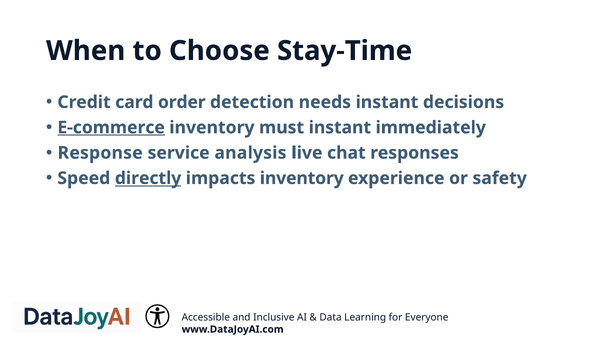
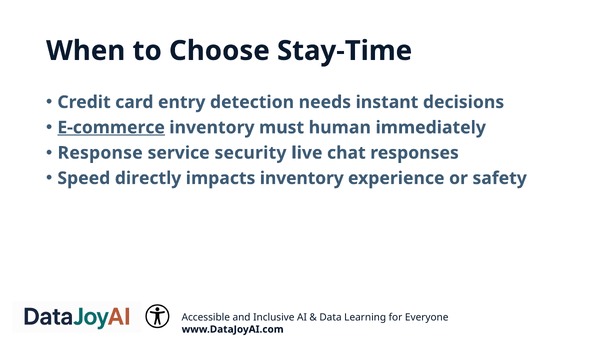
order: order -> entry (182, 102)
must instant: instant -> human (340, 127)
analysis: analysis -> security (250, 153)
directly underline: present -> none (148, 178)
